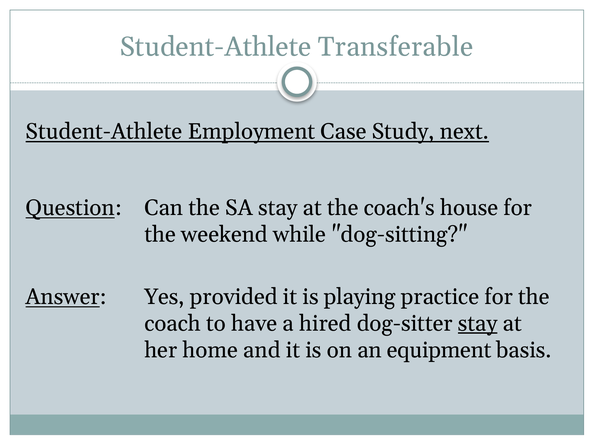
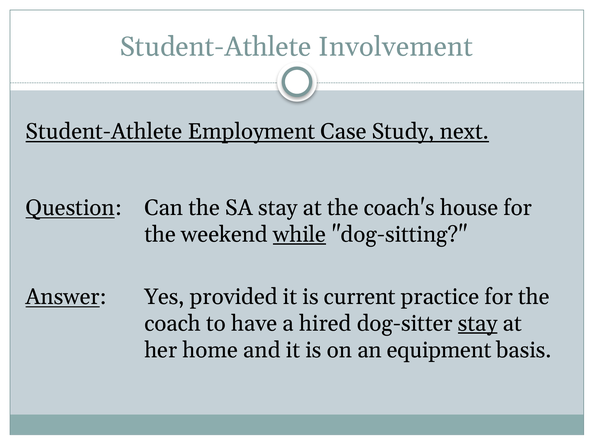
Transferable: Transferable -> Involvement (396, 47)
while underline: none -> present (300, 235)
playing: playing -> current (360, 297)
